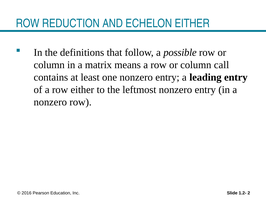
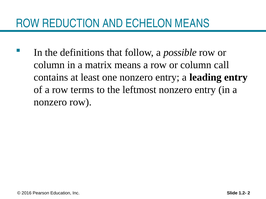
ECHELON EITHER: EITHER -> MEANS (192, 23)
row either: either -> terms (82, 90)
